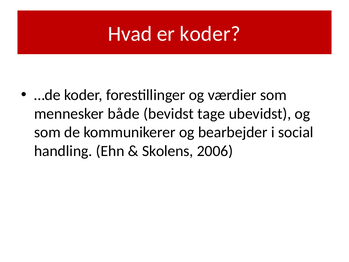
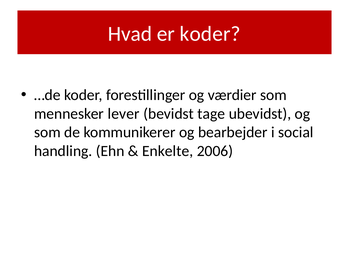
både: både -> lever (124, 114)
Skolens: Skolens -> Enkelte (168, 151)
